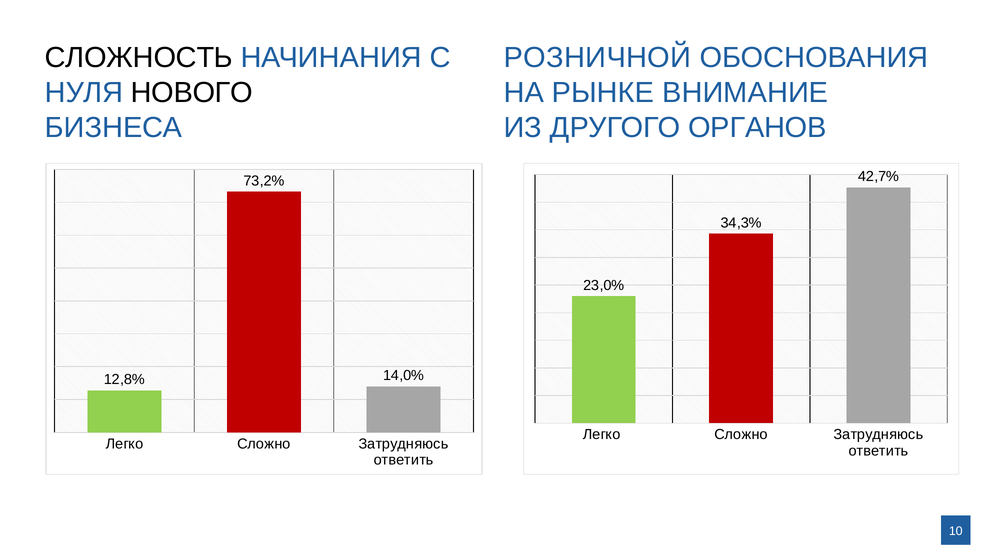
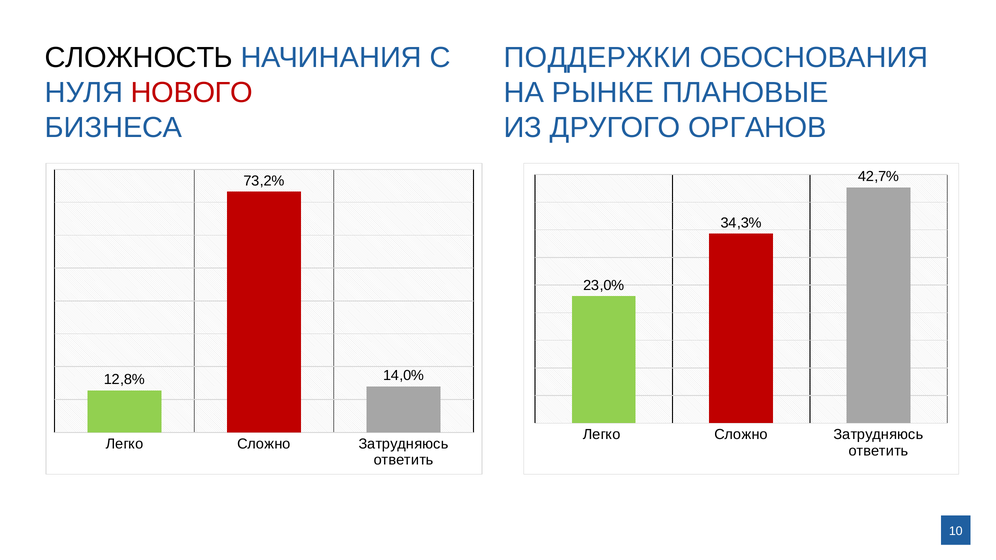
РОЗНИЧНОЙ: РОЗНИЧНОЙ -> ПОДДЕРЖКИ (598, 58)
НОВОГО colour: black -> red (192, 93)
ВНИМАНИЕ: ВНИМАНИЕ -> ПЛАНОВЫЕ (745, 93)
